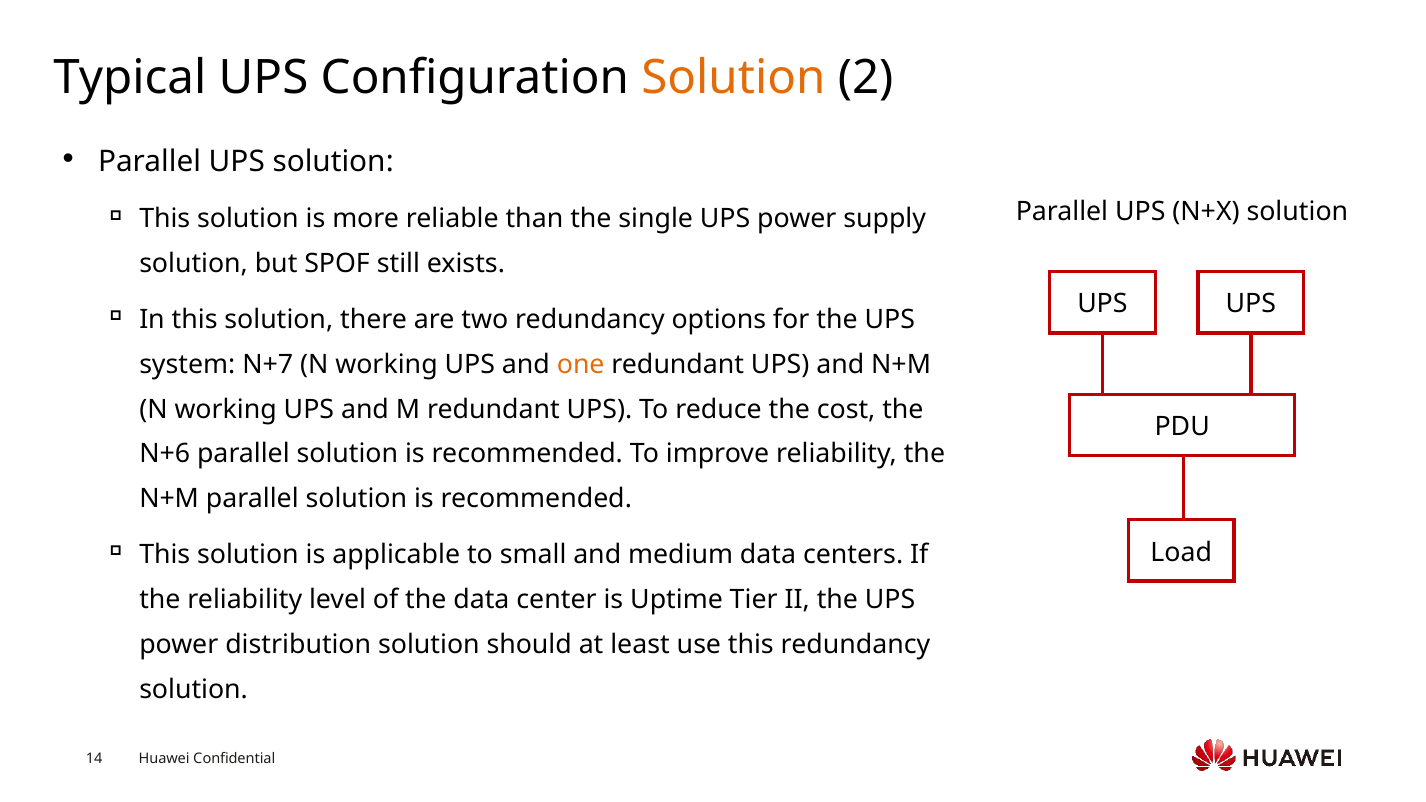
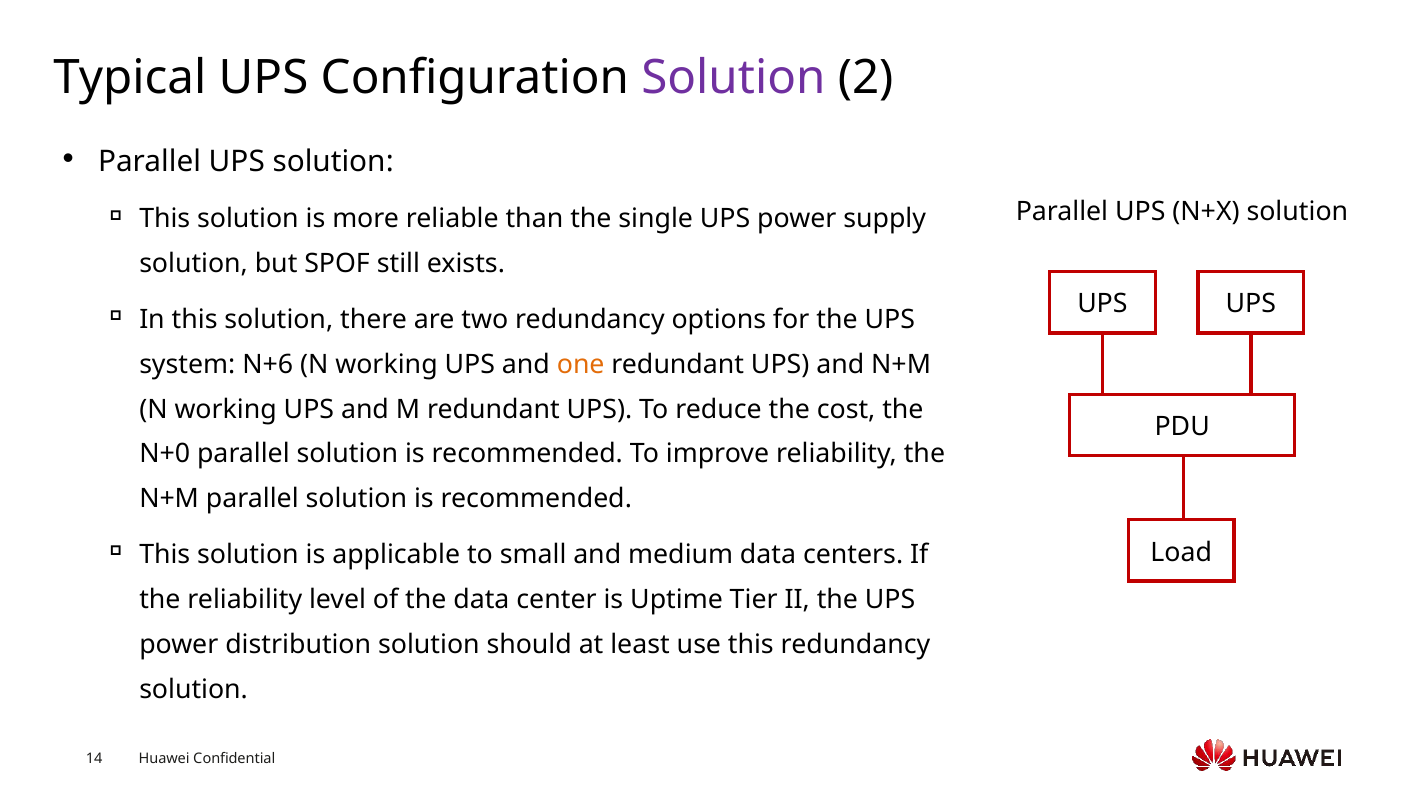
Solution colour: orange -> purple (733, 78)
N+7: N+7 -> N+6 (268, 364)
N+6: N+6 -> N+0 (165, 454)
